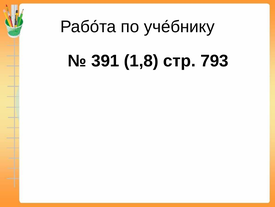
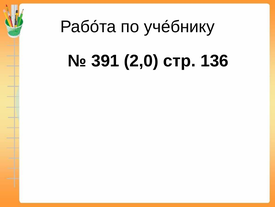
1,8: 1,8 -> 2,0 (141, 61)
793: 793 -> 136 (214, 61)
